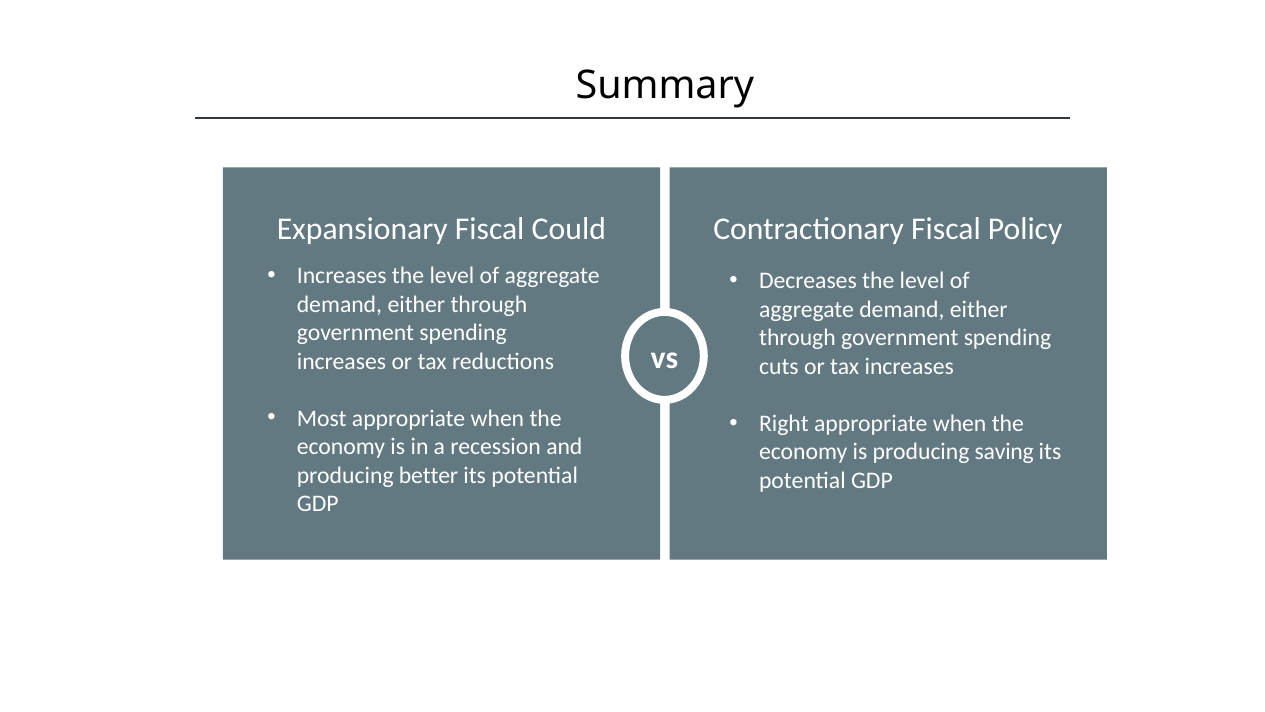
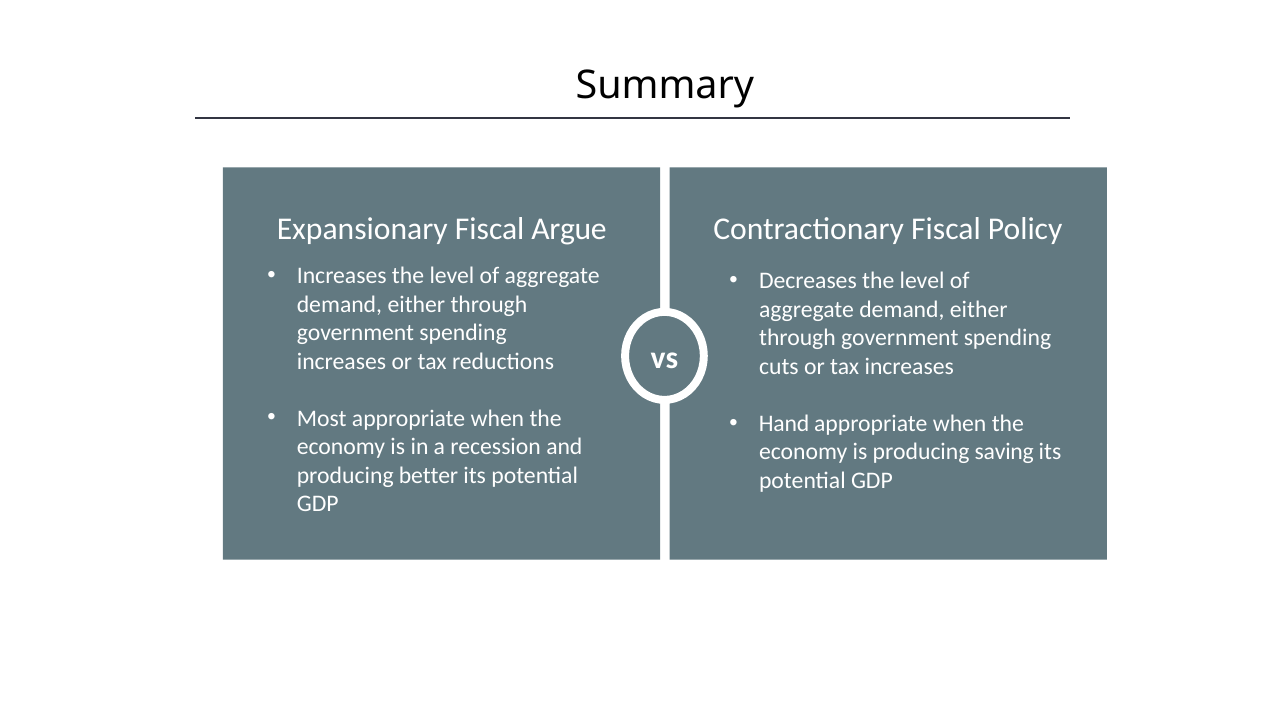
Could: Could -> Argue (569, 229)
Right: Right -> Hand (784, 423)
